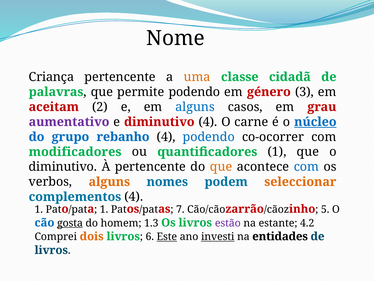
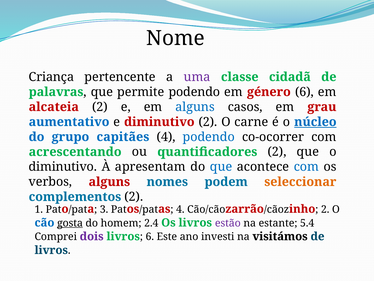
uma colour: orange -> purple (197, 77)
género 3: 3 -> 6 (304, 92)
aceitam: aceitam -> alcateia (54, 107)
aumentativo colour: purple -> blue (69, 122)
diminutivo 4: 4 -> 2 (208, 122)
rebanho: rebanho -> capitães (123, 137)
modificadores: modificadores -> acrescentando (75, 152)
quantificadores 1: 1 -> 2 (277, 152)
À pertencente: pertencente -> apresentam (150, 167)
que colour: orange -> blue (221, 167)
alguns colour: orange -> red (109, 182)
complementos 4: 4 -> 2 (134, 196)
Pato/pata 1: 1 -> 3 (104, 209)
Patos/patas 7: 7 -> 4 (180, 209)
Cão/cãozarrão/cãozinho 5: 5 -> 2 (325, 209)
1.3: 1.3 -> 2.4 (151, 223)
4.2: 4.2 -> 5.4 (307, 223)
dois colour: orange -> purple (92, 236)
Este underline: present -> none (167, 236)
investi underline: present -> none (218, 236)
entidades: entidades -> visitámos (280, 236)
